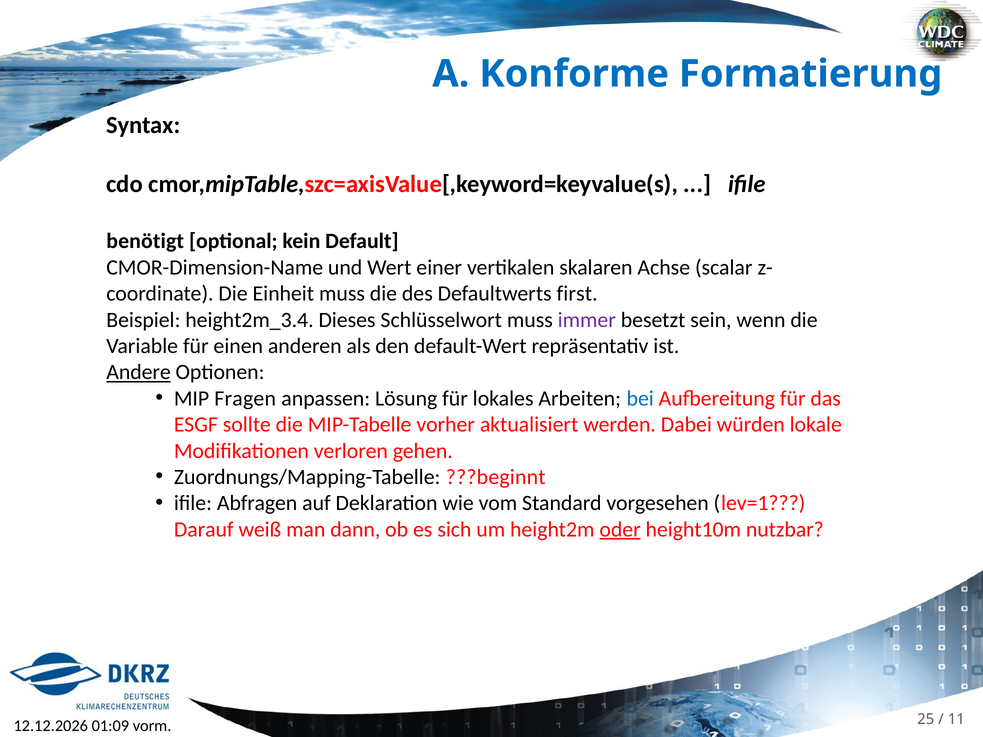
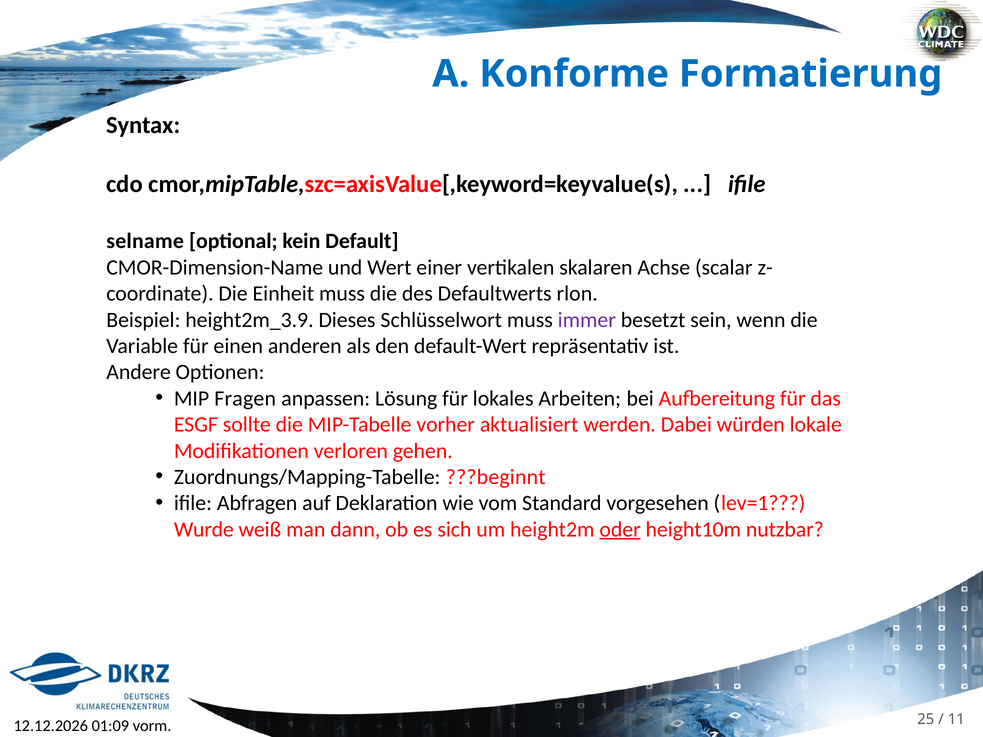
benötigt: benötigt -> selname (145, 241)
first: first -> rlon (577, 294)
height2m_3.4: height2m_3.4 -> height2m_3.9 (249, 320)
Andere underline: present -> none (139, 372)
bei colour: blue -> black (640, 399)
Darauf: Darauf -> Wurde (204, 530)
